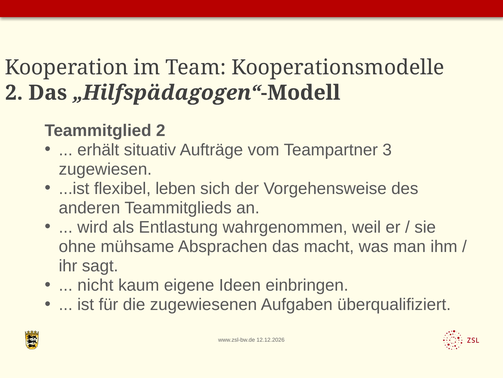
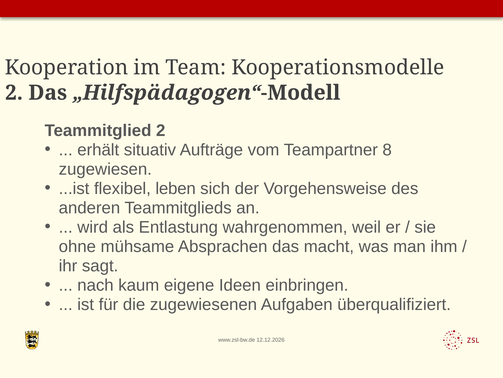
3: 3 -> 8 (387, 150)
nicht: nicht -> nach (95, 285)
